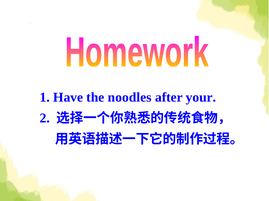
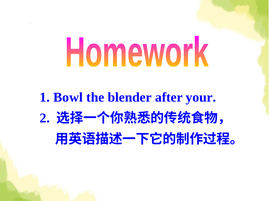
Have: Have -> Bowl (68, 98)
noodles: noodles -> blender (130, 98)
